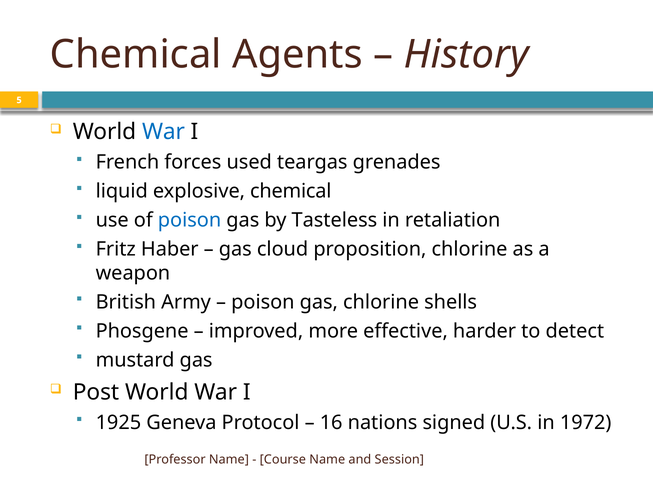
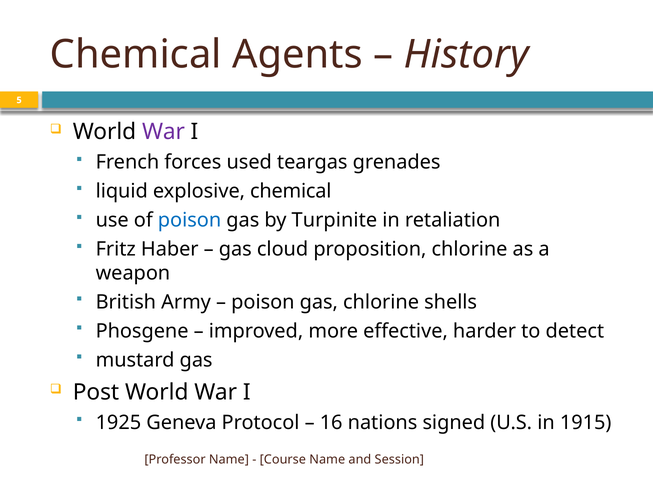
War colour: blue -> purple (163, 132)
Tasteless: Tasteless -> Turpinite (334, 220)
1972: 1972 -> 1915 (586, 422)
